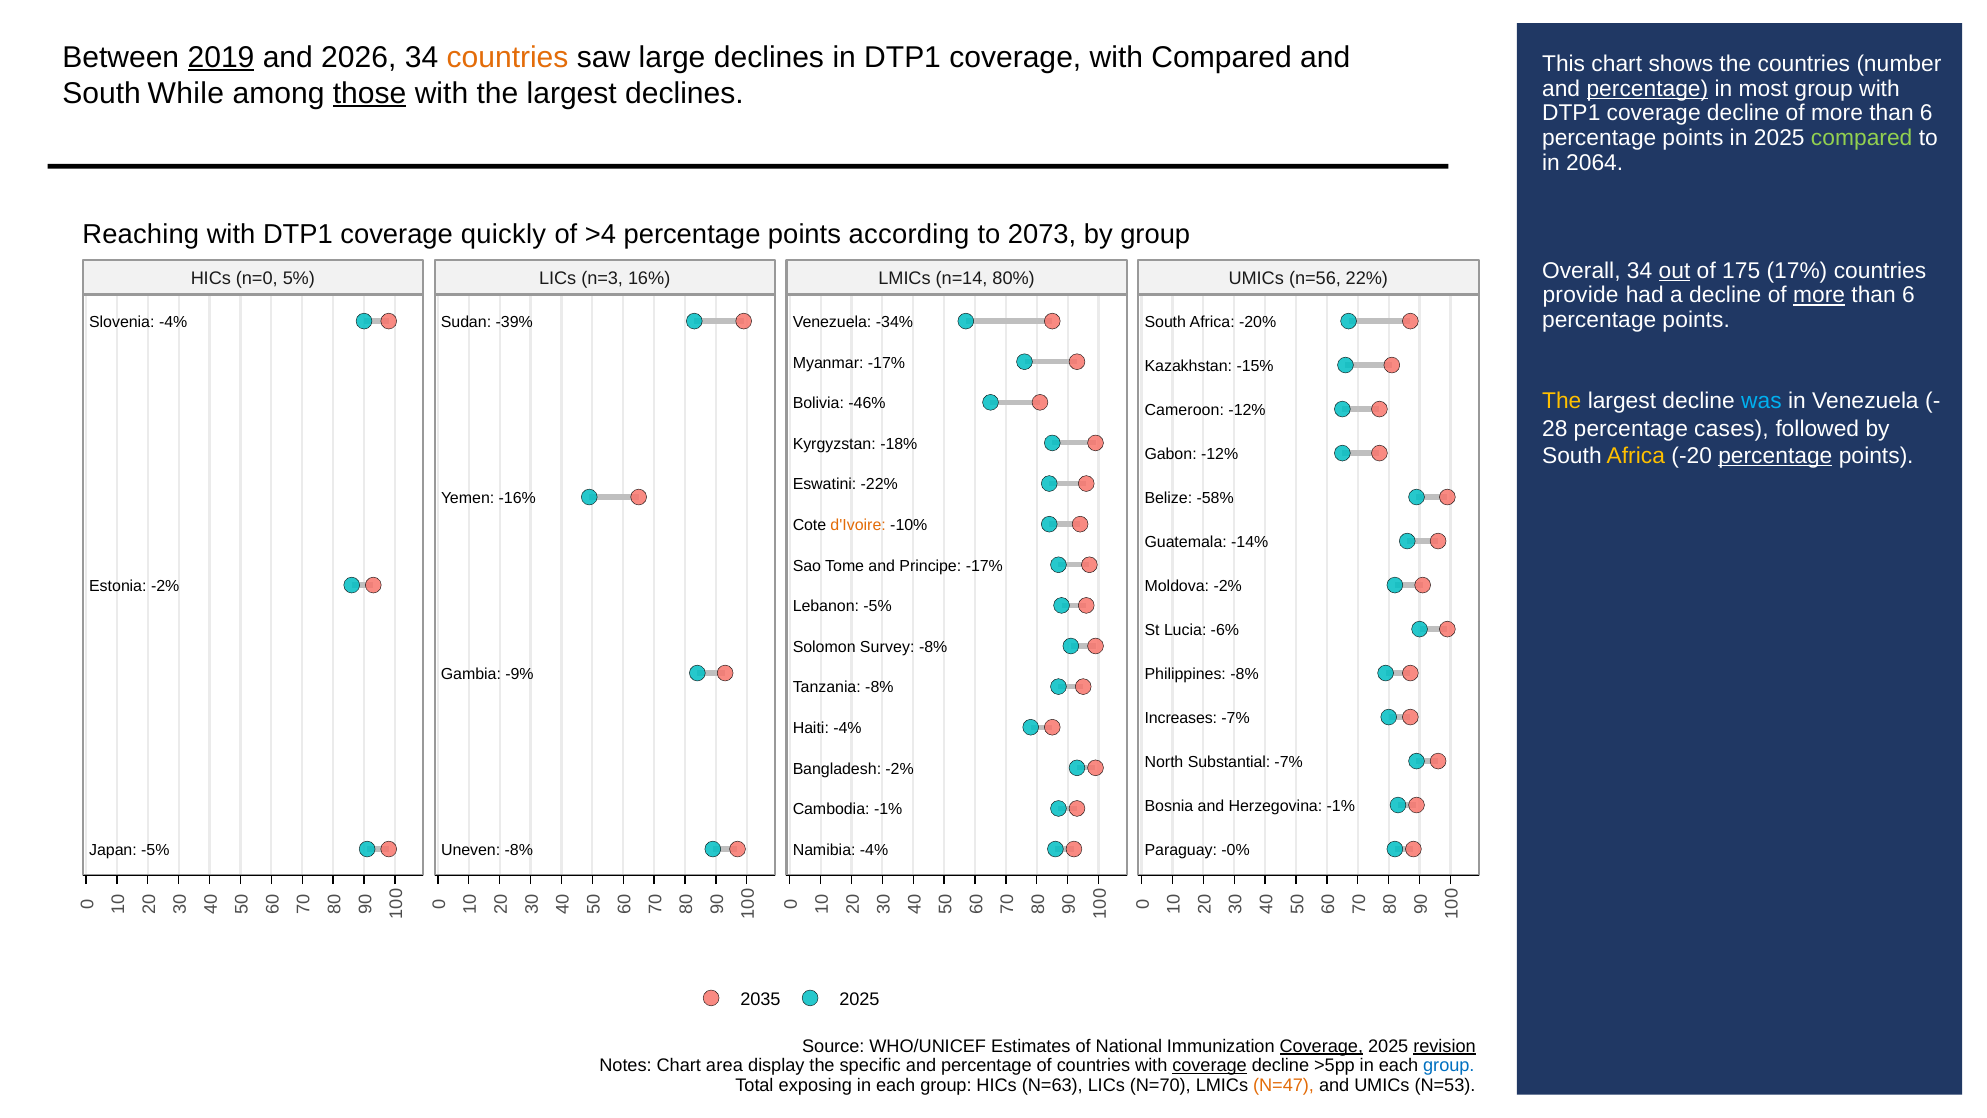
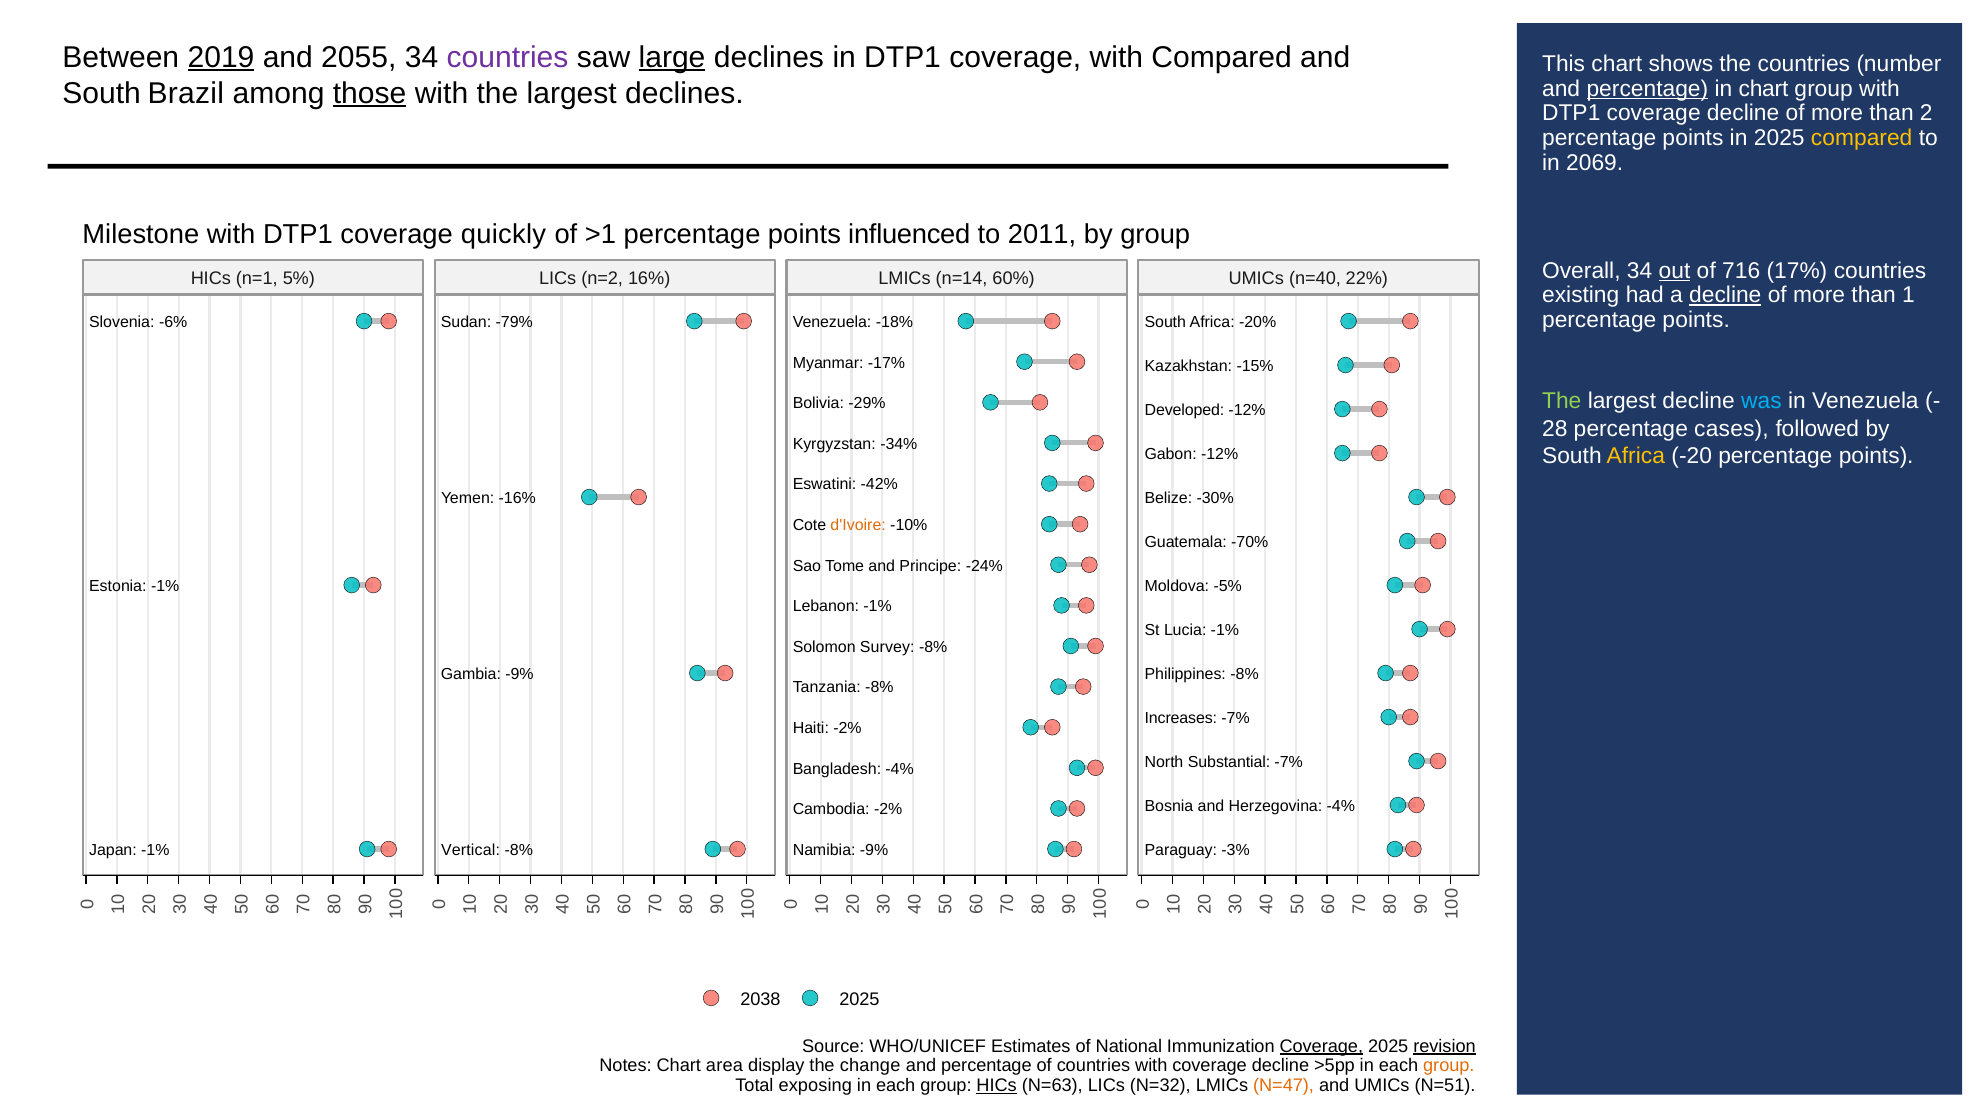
2026: 2026 -> 2055 (359, 57)
countries colour: orange -> purple (508, 57)
large underline: none -> present (672, 57)
in most: most -> chart (1763, 89)
While: While -> Brazil (186, 93)
6: 6 -> 2 (1926, 113)
compared colour: light green -> yellow (1862, 138)
2064: 2064 -> 2069 (1595, 163)
Reaching: Reaching -> Milestone (141, 235)
>4: >4 -> >1 (600, 235)
according: according -> influenced (909, 235)
2073: 2073 -> 2011 (1042, 235)
175: 175 -> 716 (1741, 270)
n=0: n=0 -> n=1 (257, 278)
n=3: n=3 -> n=2 (602, 278)
80%: 80% -> 60% (1014, 278)
n=56: n=56 -> n=40 (1315, 278)
provide: provide -> existing (1581, 295)
decline underline: none -> present (1725, 295)
more underline: present -> none (1819, 295)
6: 6 -> 1 (1909, 295)
Slovenia -4%: -4% -> -6% (173, 322)
-39%: -39% -> -79% (514, 322)
-34%: -34% -> -18% (895, 322)
The colour: yellow -> light green (1562, 401)
-46%: -46% -> -29% (867, 403)
Cameroon: Cameroon -> Developed (1184, 410)
-18%: -18% -> -34% (899, 444)
percentage underline: present -> none (1775, 456)
-22%: -22% -> -42% (879, 484)
-58%: -58% -> -30% (1215, 498)
-14%: -14% -> -70% (1250, 542)
Principe -17%: -17% -> -24% (984, 566)
Estonia -2%: -2% -> -1% (165, 586)
Moldova -2%: -2% -> -5% (1228, 586)
Lebanon -5%: -5% -> -1% (878, 606)
Lucia -6%: -6% -> -1% (1225, 630)
Haiti -4%: -4% -> -2% (847, 728)
Bangladesh -2%: -2% -> -4% (900, 769)
Herzegovina -1%: -1% -> -4% (1341, 806)
Cambodia -1%: -1% -> -2% (888, 809)
Japan -5%: -5% -> -1% (155, 850)
Uneven: Uneven -> Vertical (471, 850)
Namibia -4%: -4% -> -9% (874, 850)
-0%: -0% -> -3% (1236, 850)
2035: 2035 -> 2038 (761, 999)
specific: specific -> change (870, 1066)
coverage underline: present -> none (1210, 1066)
group colour: blue -> orange (1449, 1066)
HICs underline: none -> present (997, 1085)
N=70: N=70 -> N=32 (1160, 1085)
N=53: N=53 -> N=51 (1445, 1085)
